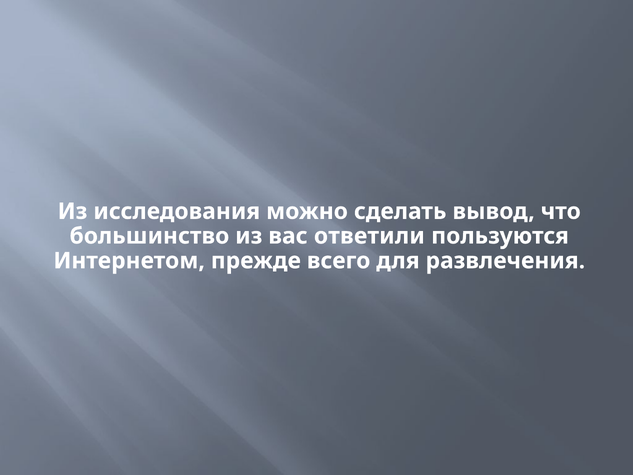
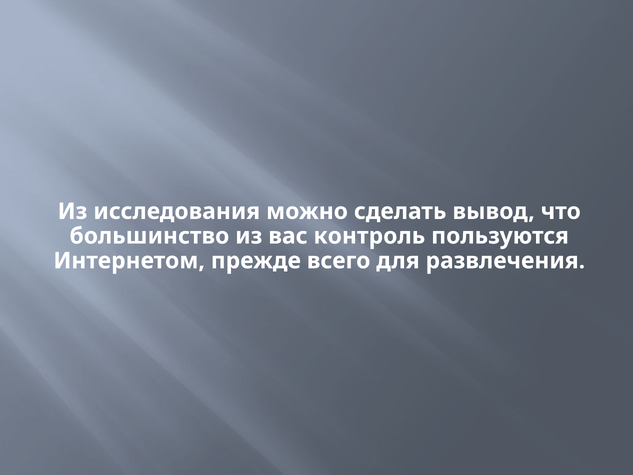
ответили: ответили -> контроль (369, 236)
